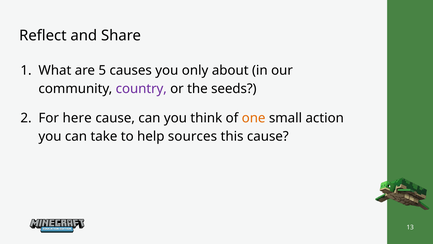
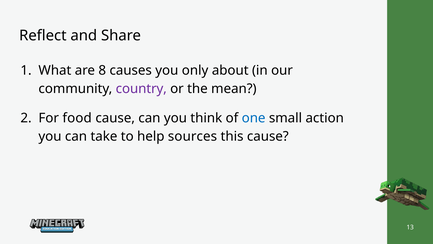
5: 5 -> 8 (102, 70)
seeds: seeds -> mean (234, 89)
here: here -> food (77, 118)
one colour: orange -> blue (254, 118)
